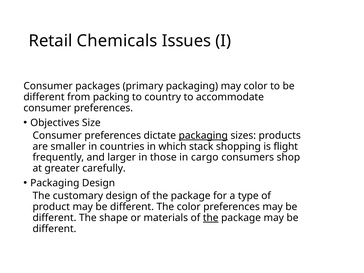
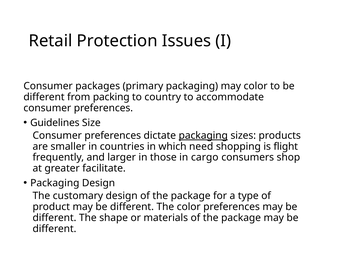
Chemicals: Chemicals -> Protection (117, 41)
Objectives: Objectives -> Guidelines (55, 123)
stack: stack -> need (201, 146)
carefully: carefully -> facilitate (104, 168)
the underline: present -> none (211, 218)
